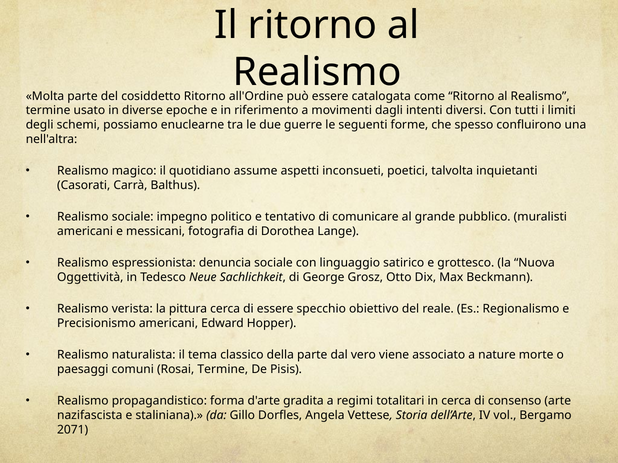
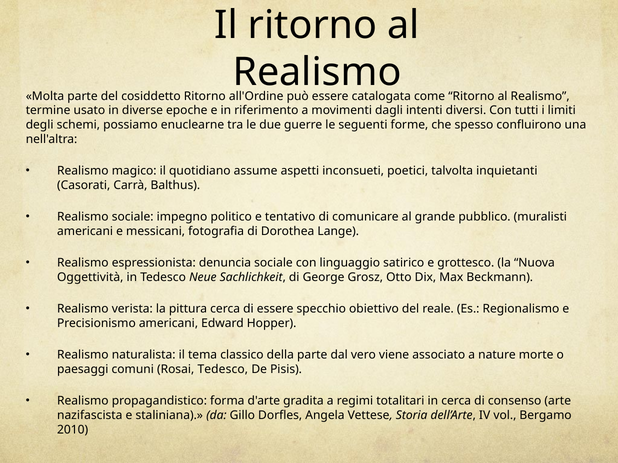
Rosai Termine: Termine -> Tedesco (223, 370)
2071: 2071 -> 2010 (73, 430)
